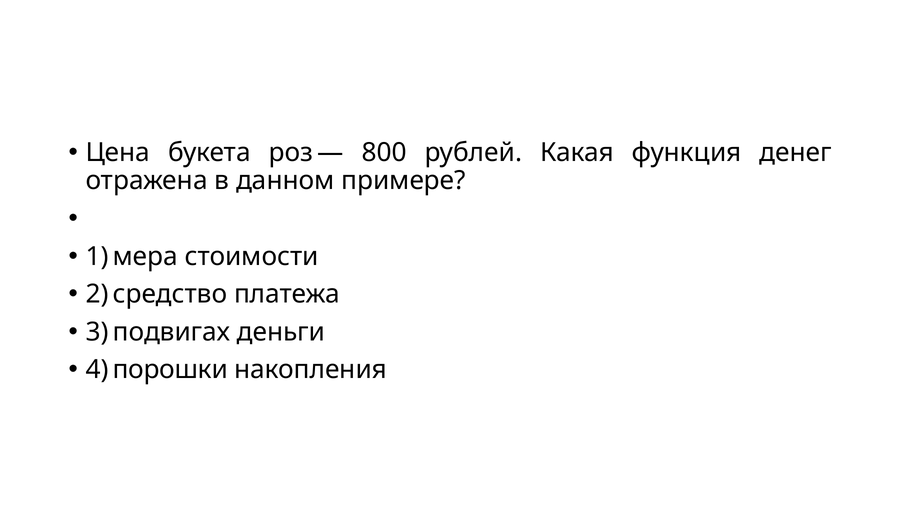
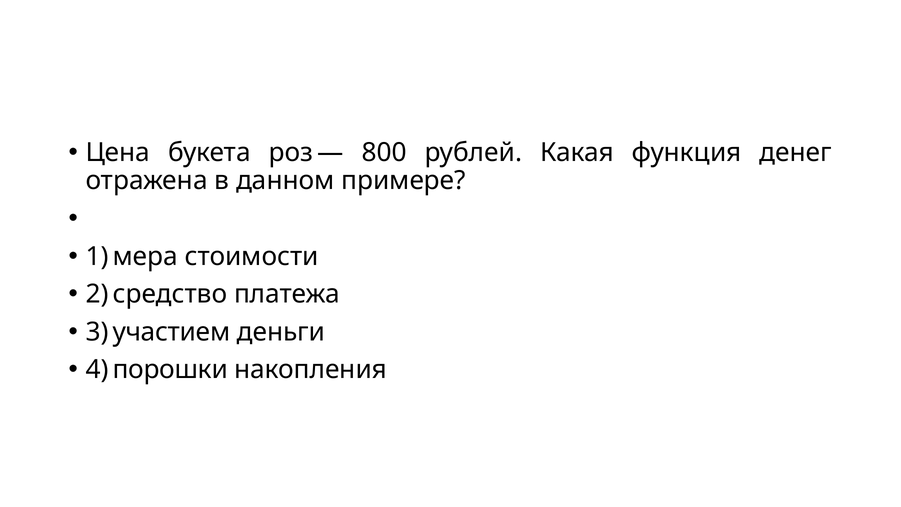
подвигах: подвигах -> участием (171, 332)
